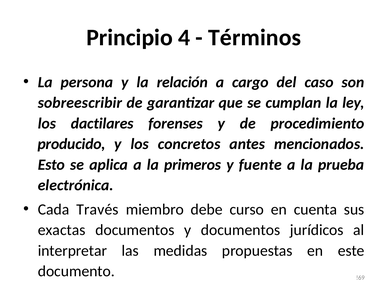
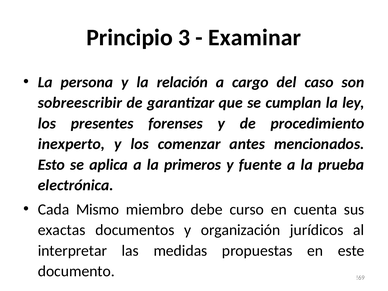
4: 4 -> 3 (184, 38)
Términos: Términos -> Examinar (255, 38)
dactilares: dactilares -> presentes (102, 123)
producido: producido -> inexperto (71, 144)
concretos: concretos -> comenzar (189, 144)
Través: Través -> Mismo (98, 209)
y documentos: documentos -> organización (241, 230)
